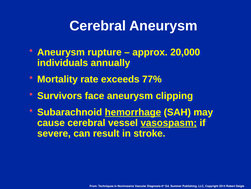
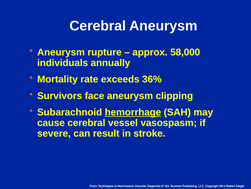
20,000: 20,000 -> 58,000 (185, 52)
77%: 77% -> 36% (152, 79)
vasospasm underline: present -> none (169, 122)
